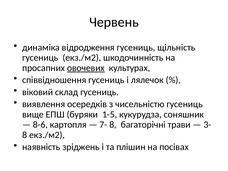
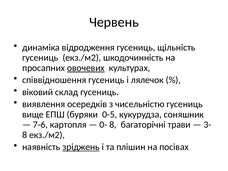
1-5: 1-5 -> 0-5 (110, 114)
8-6: 8-6 -> 7-6 (40, 125)
7-: 7- -> 0- (103, 125)
зріджень underline: none -> present (81, 147)
